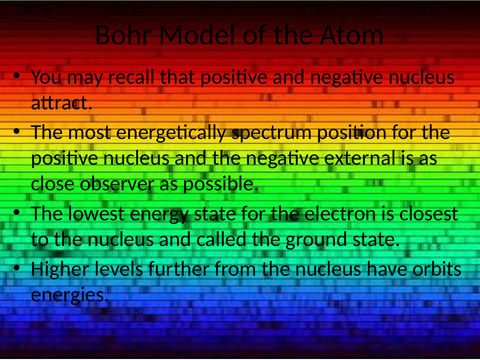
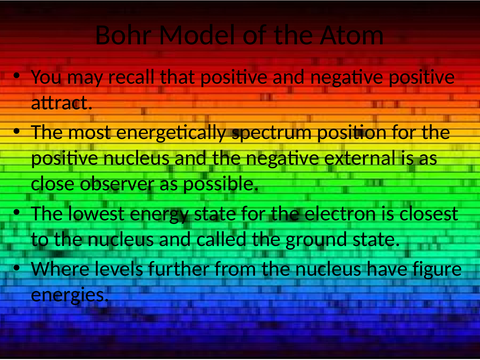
negative nucleus: nucleus -> positive (422, 77)
Higher: Higher -> Where (60, 269)
orbits: orbits -> figure (437, 269)
